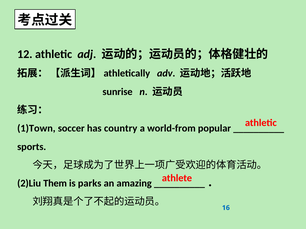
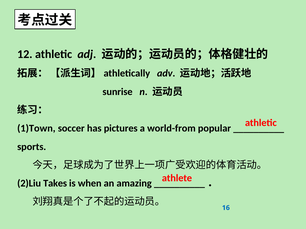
country: country -> pictures (121, 129)
Them: Them -> Takes (55, 184)
parks: parks -> when (90, 184)
